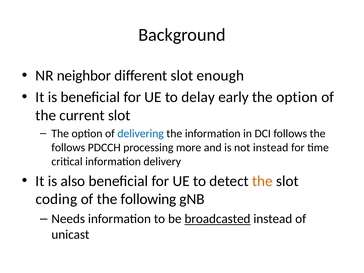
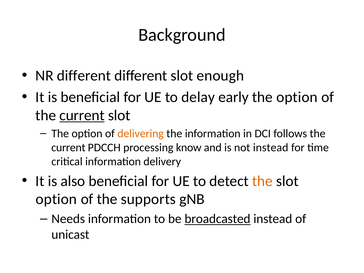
NR neighbor: neighbor -> different (84, 76)
current underline: none -> present (82, 115)
delivering colour: blue -> orange (141, 134)
follows: follows -> current (68, 148)
more: more -> know (189, 148)
coding: coding -> option (56, 199)
following: following -> supports (148, 199)
